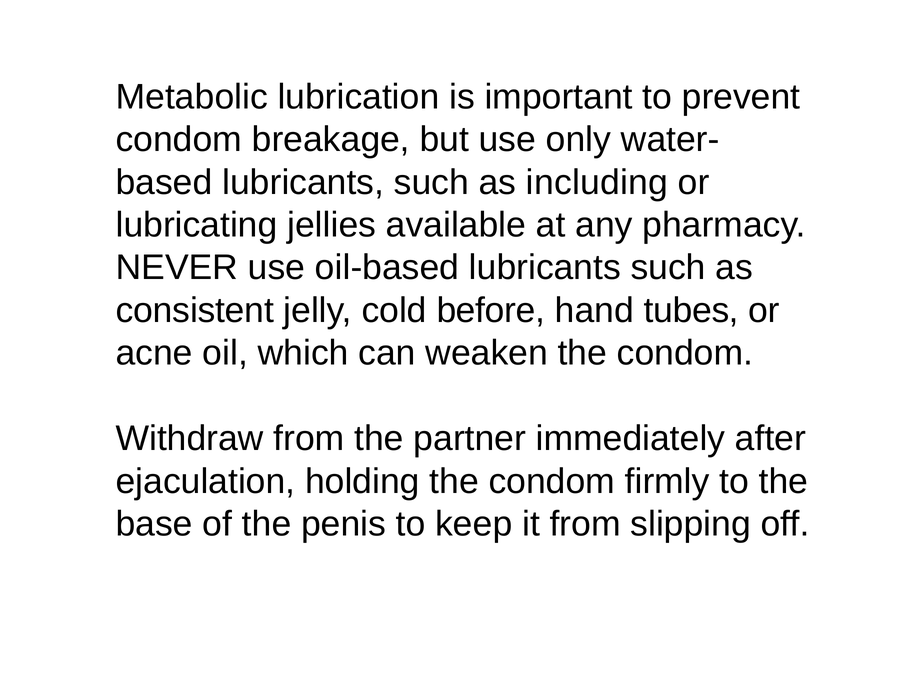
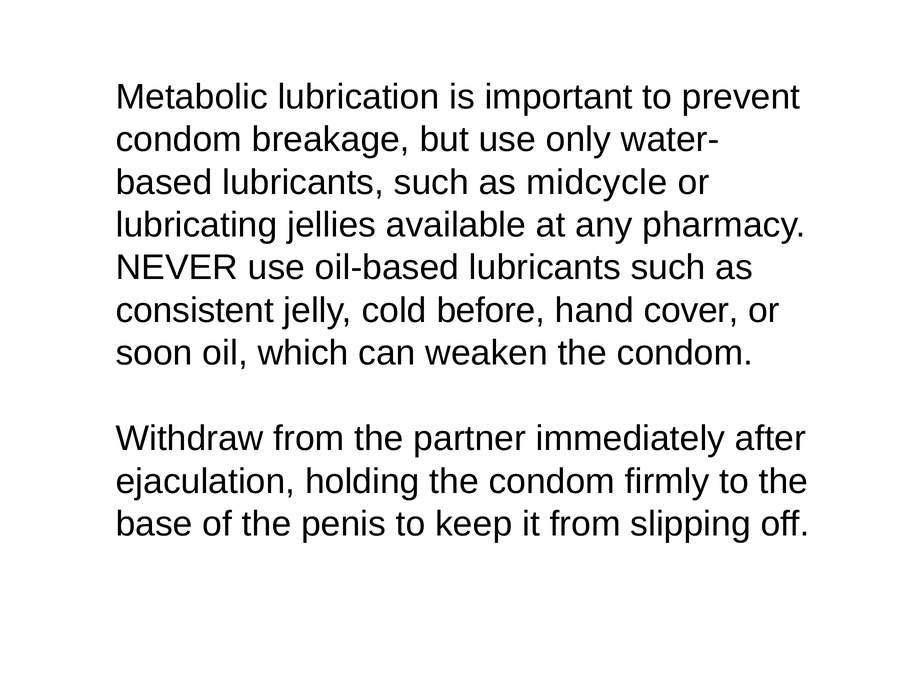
including: including -> midcycle (597, 182)
tubes: tubes -> cover (691, 311)
acne: acne -> soon (154, 353)
